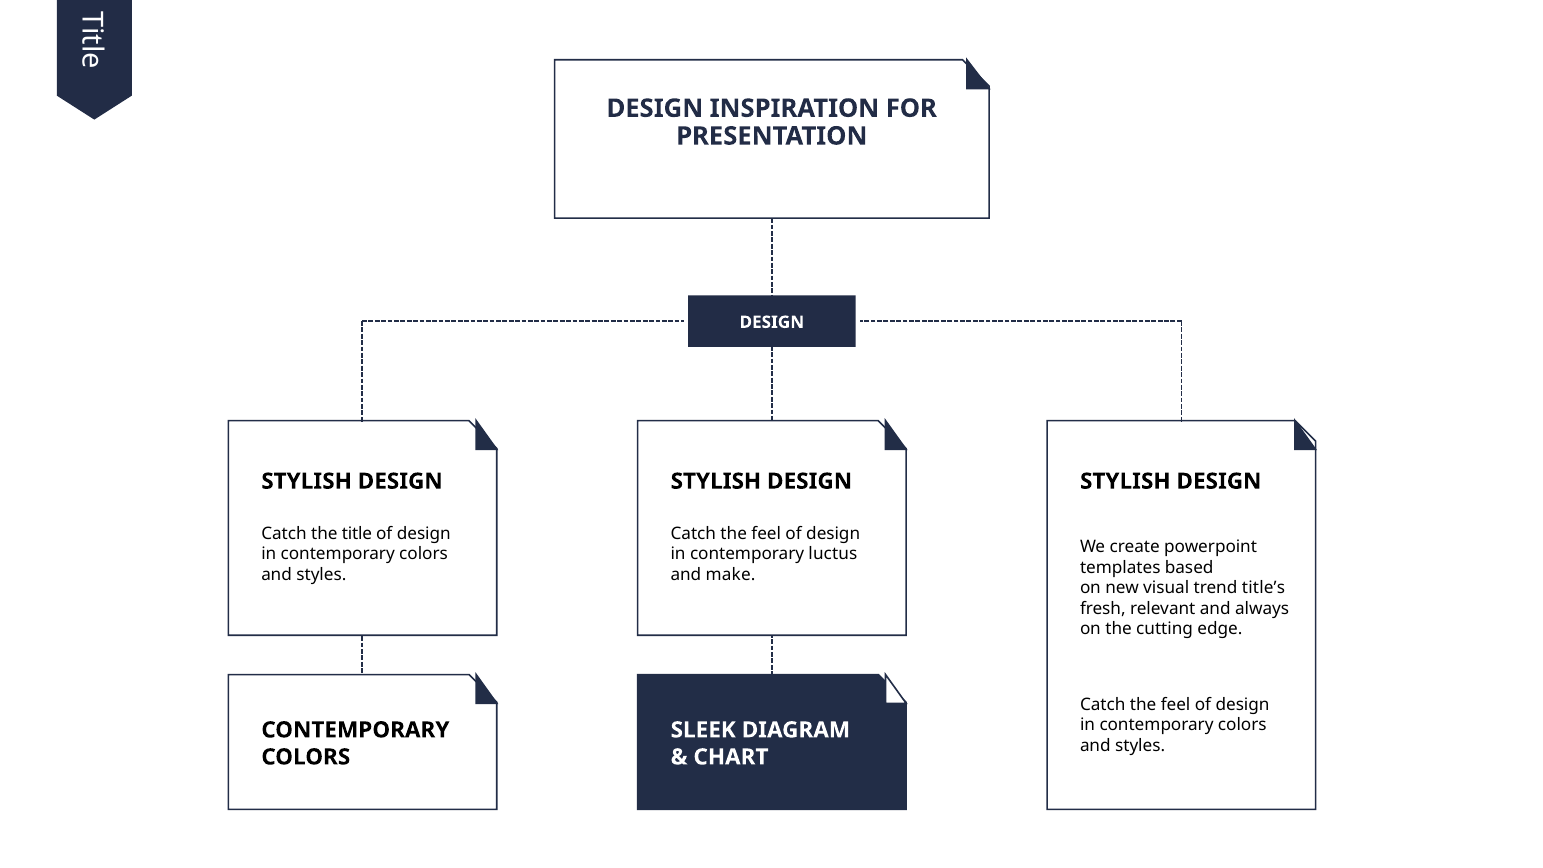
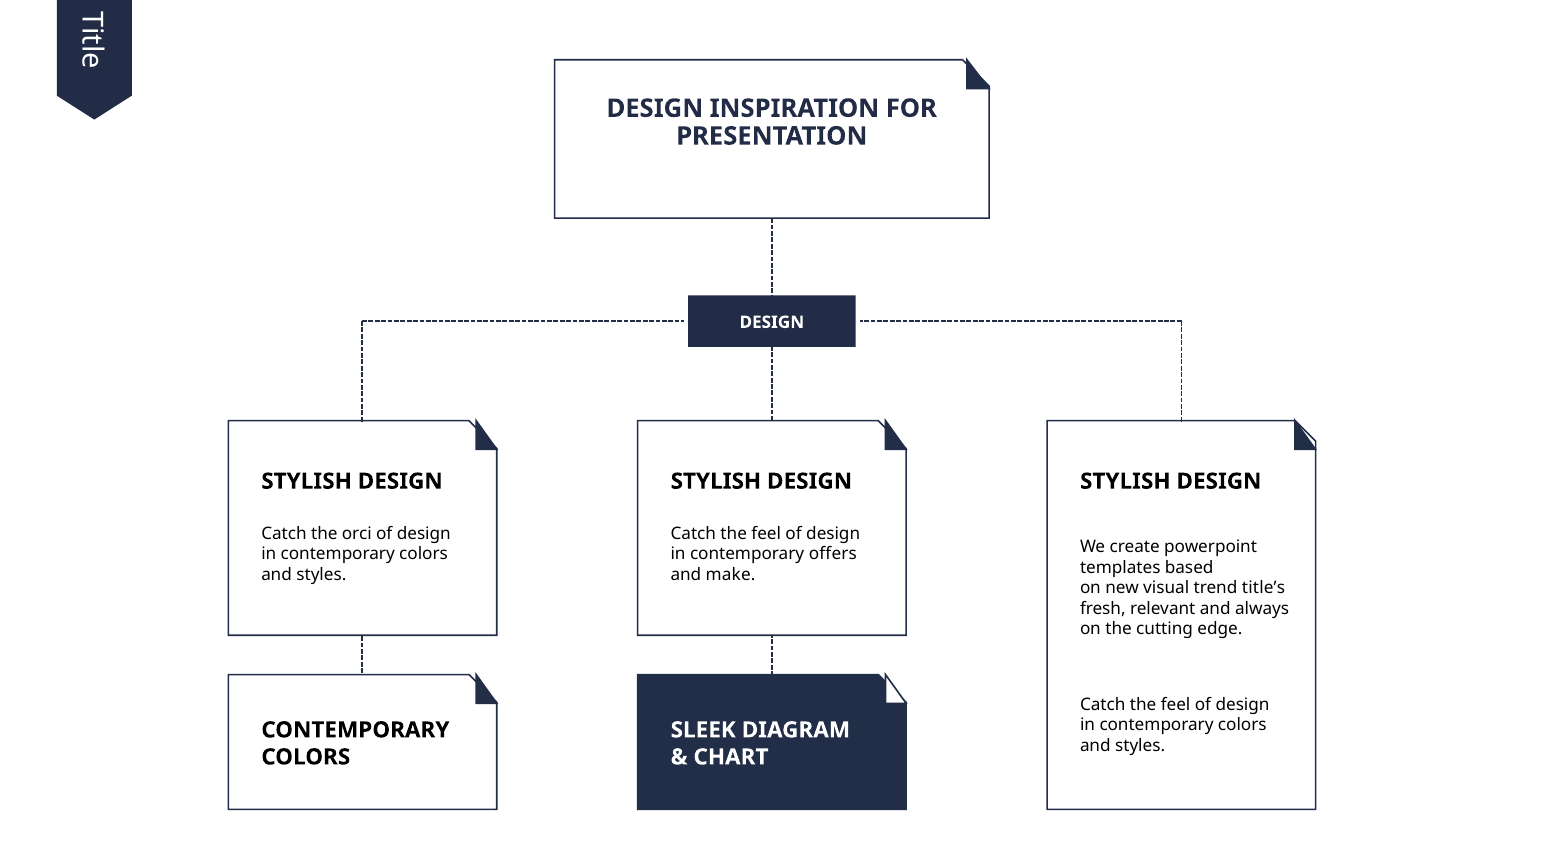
title: title -> orci (357, 534)
luctus: luctus -> offers (833, 554)
